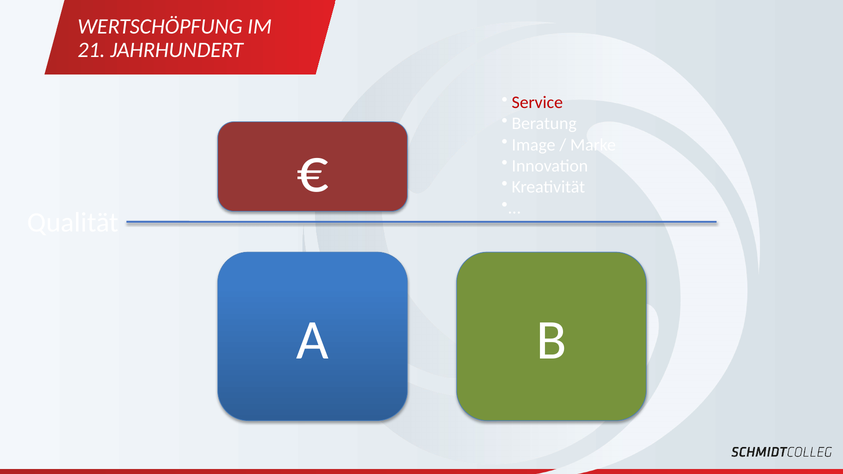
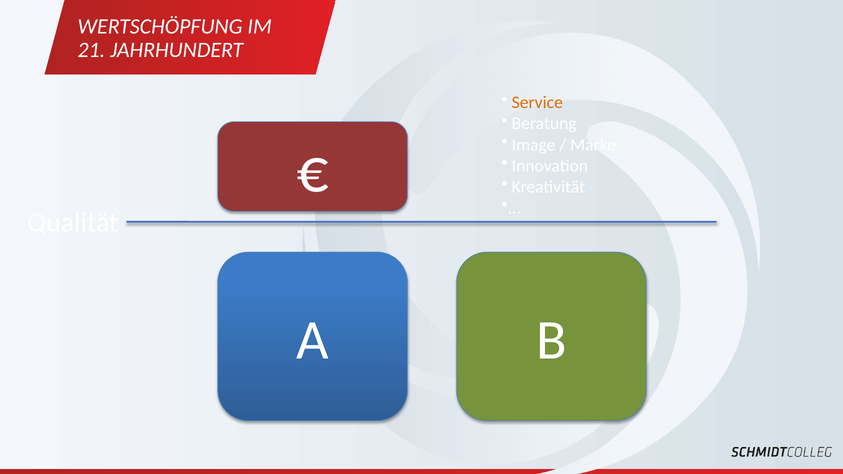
Service colour: red -> orange (537, 103)
